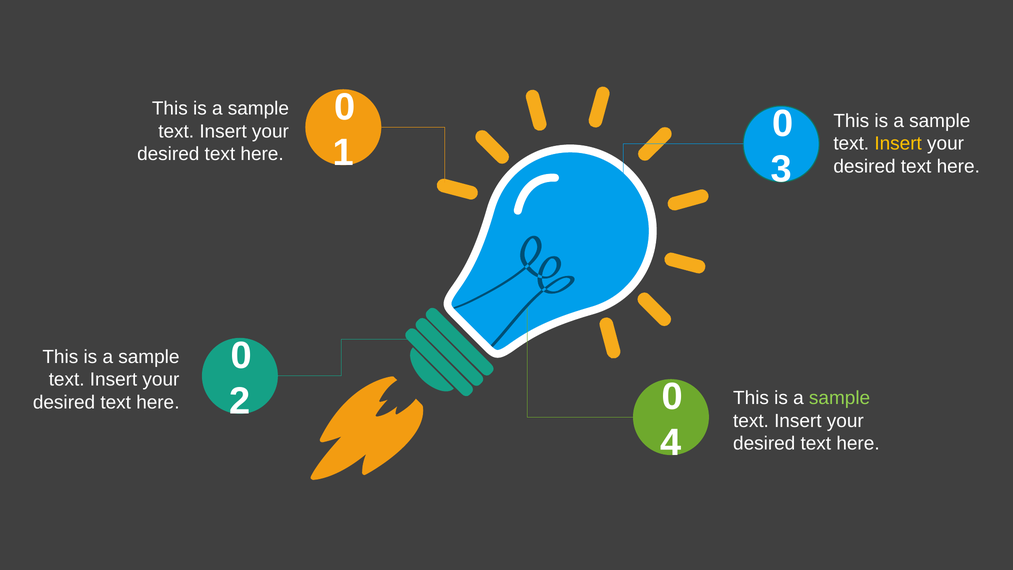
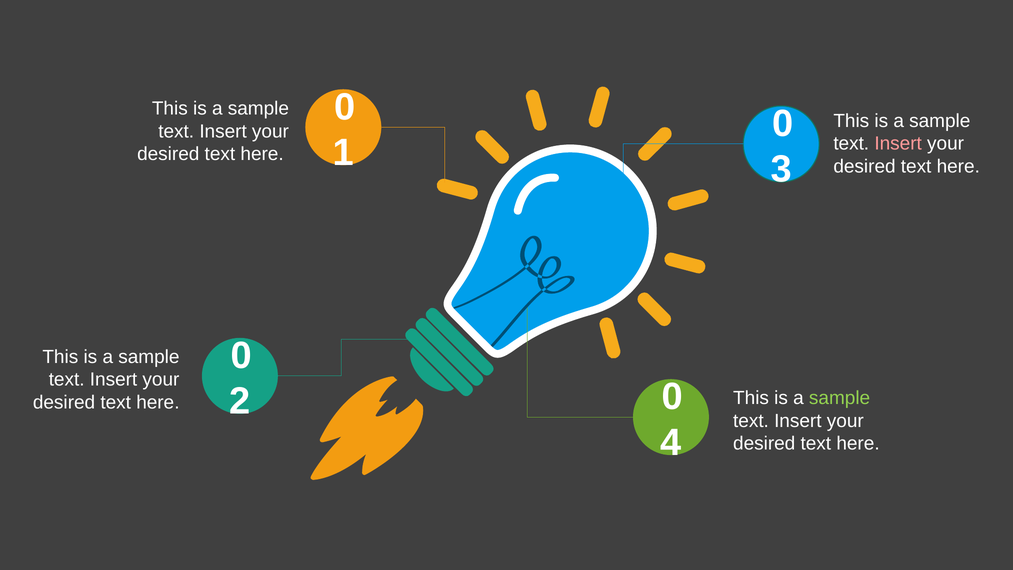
Insert colour: yellow -> pink (898, 144)
